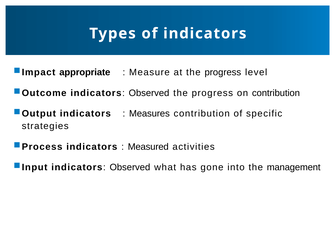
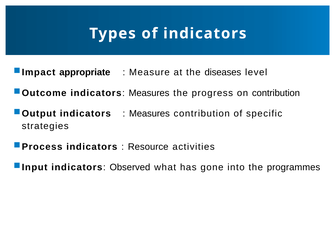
at the progress: progress -> diseases (223, 72)
Observed: Observed -> Measures (149, 93)
Measured: Measured -> Resource (148, 147)
management: management -> programmes (294, 167)
